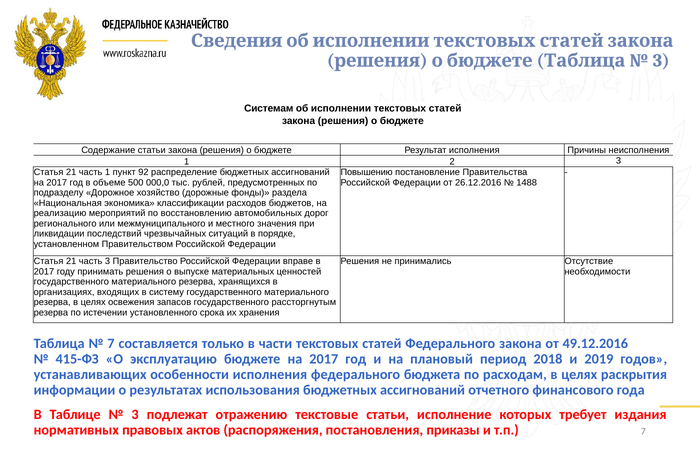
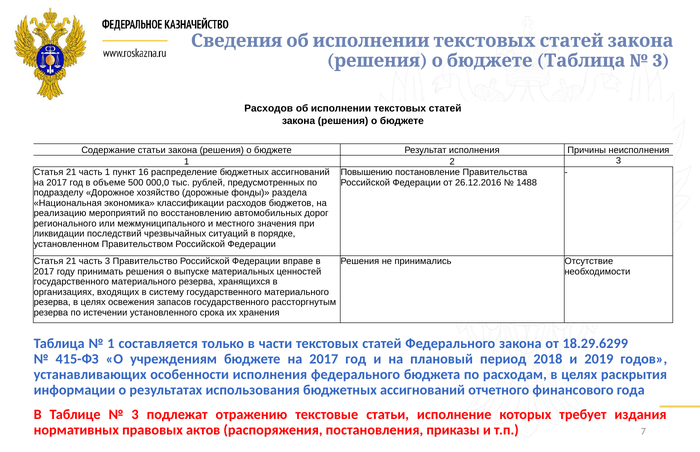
Системам: Системам -> Расходов (269, 109)
92: 92 -> 16 (143, 172)
7: 7 -> 1 (111, 344)
49.12.2016: 49.12.2016 -> 18.29.6299 (595, 344)
эксплуатацию: эксплуатацию -> учреждениям (174, 359)
